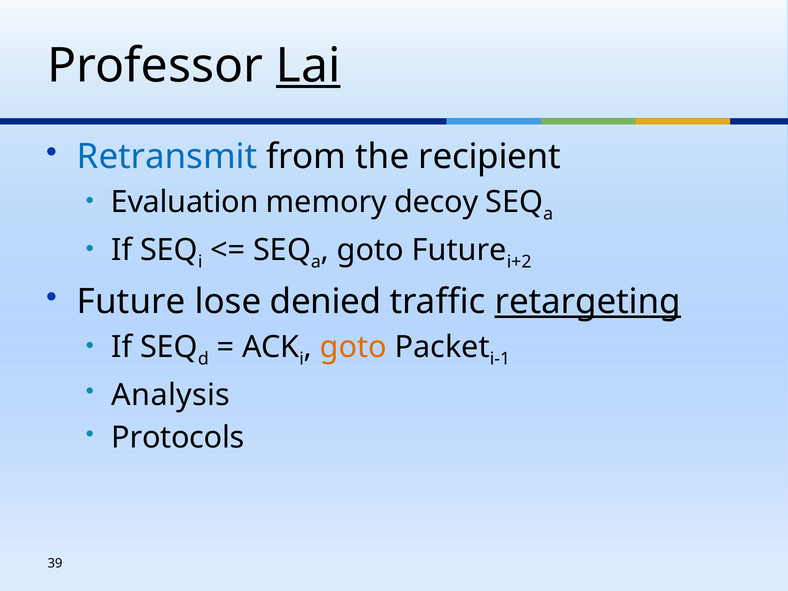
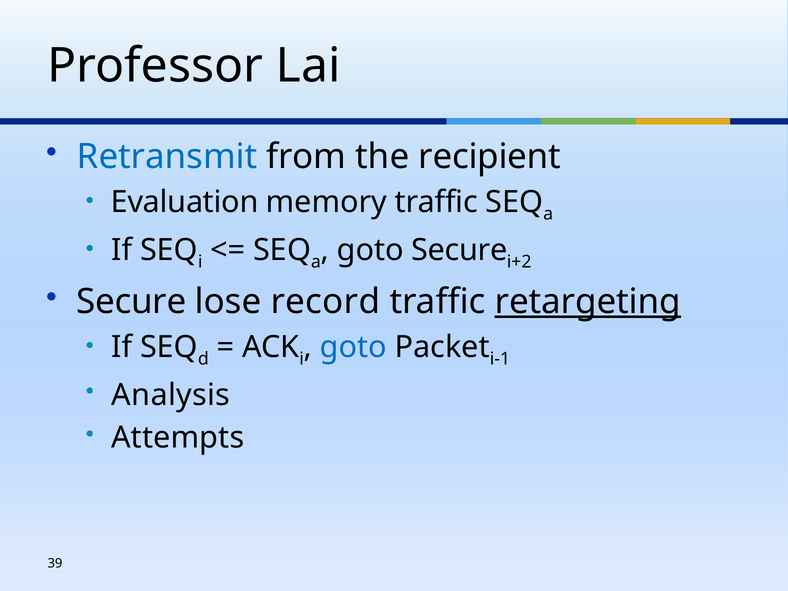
Lai underline: present -> none (308, 66)
memory decoy: decoy -> traffic (436, 202)
goto Future: Future -> Secure (459, 250)
Future: Future -> Secure (131, 302)
denied: denied -> record (325, 302)
goto colour: orange -> blue (353, 347)
Protocols: Protocols -> Attempts (178, 438)
